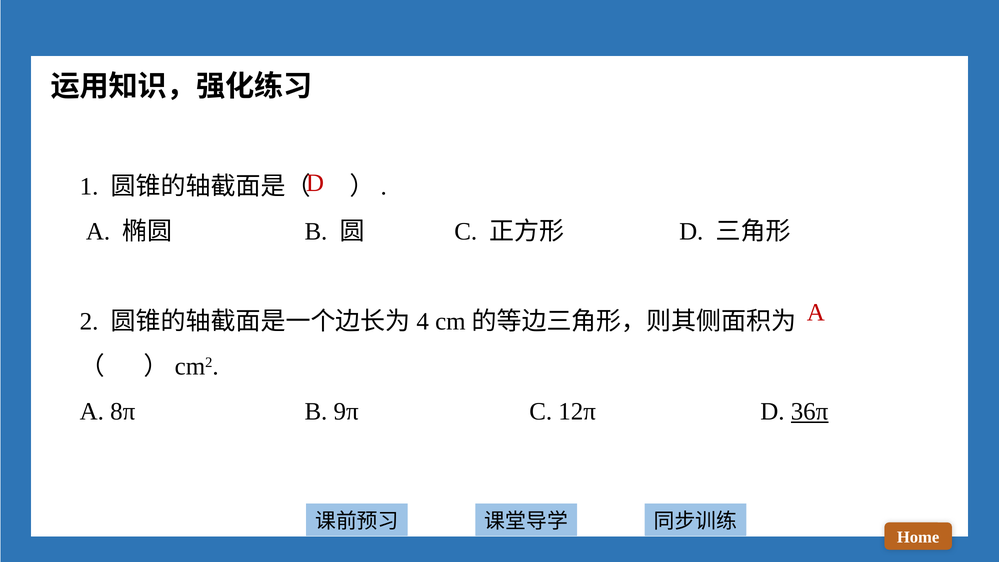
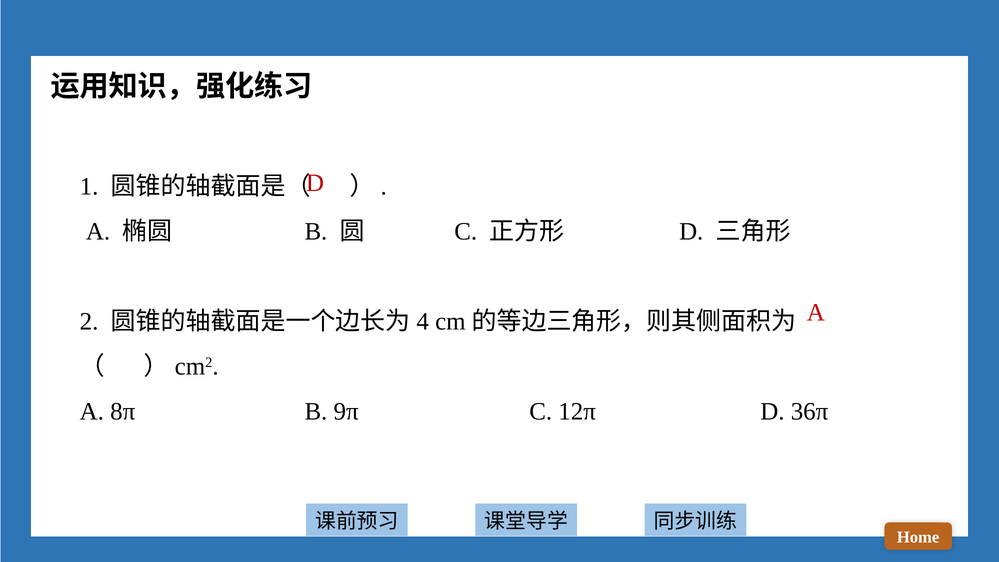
36π underline: present -> none (810, 411)
